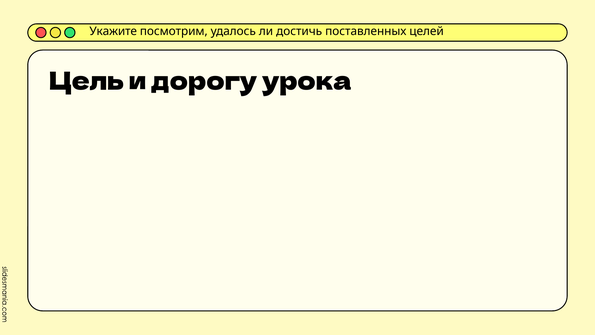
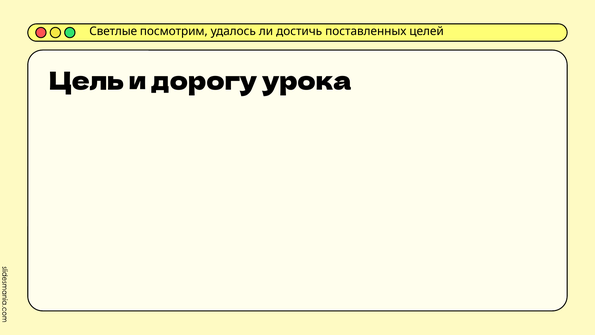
Укажите: Укажите -> Светлые (113, 31)
